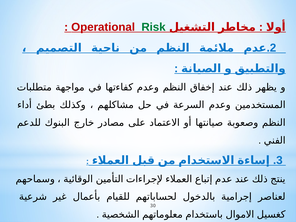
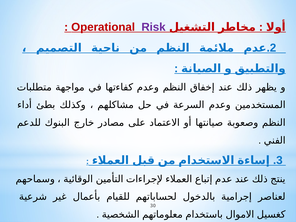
Risk colour: green -> purple (154, 27)
